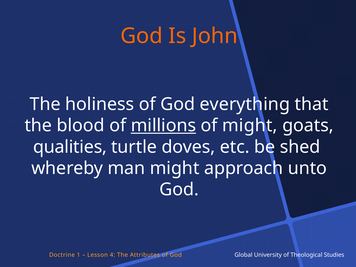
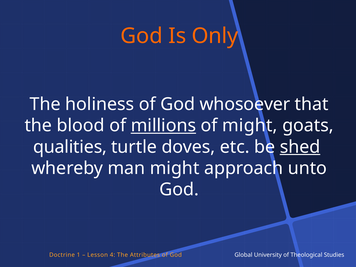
John: John -> Only (215, 36)
everything: everything -> whosoever (245, 104)
shed underline: none -> present (300, 147)
